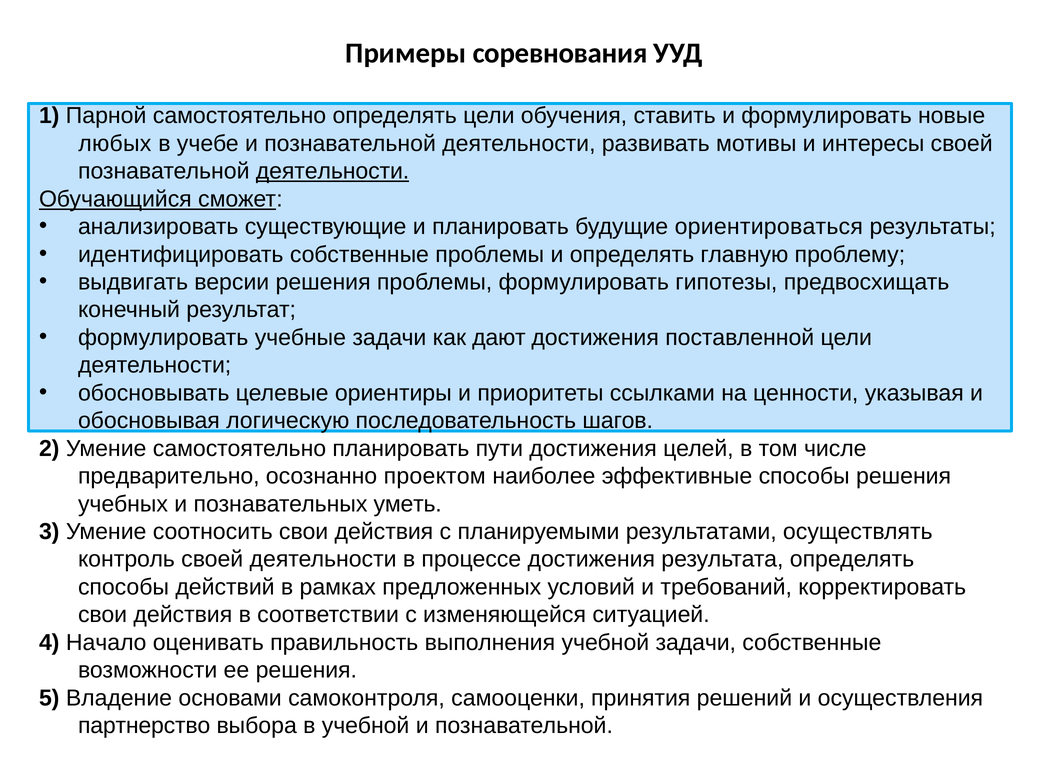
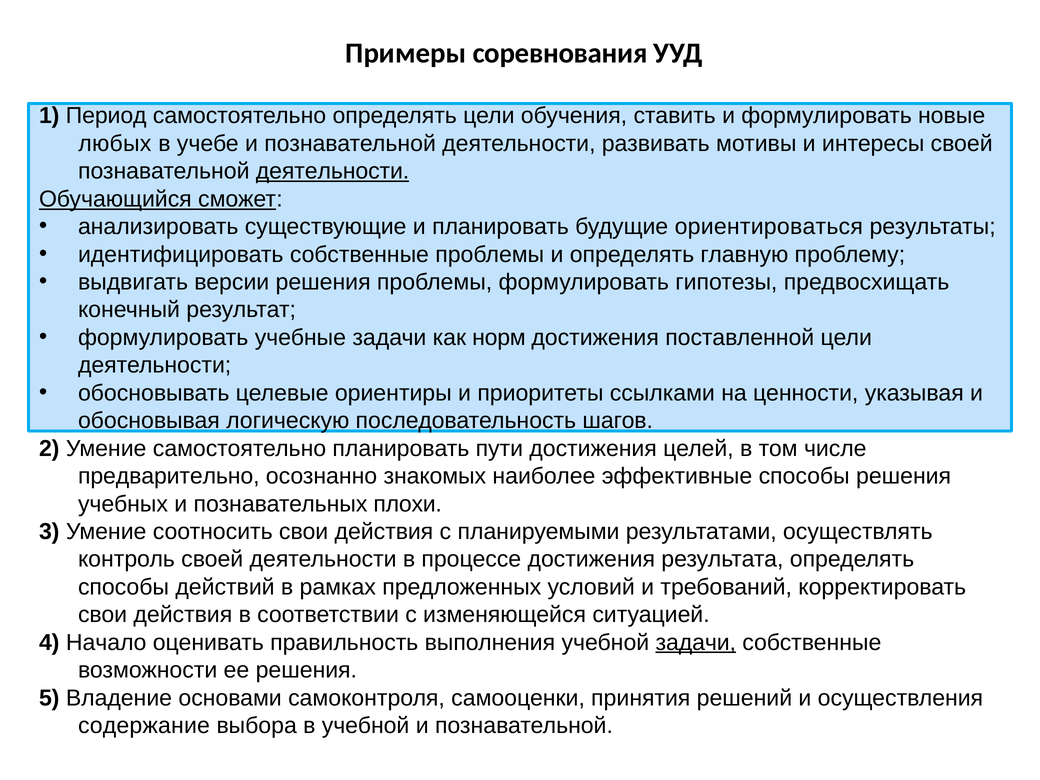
Парной: Парной -> Период (106, 116)
дают: дают -> норм (499, 338)
проектом: проектом -> знакомых (435, 476)
уметь: уметь -> плохи (408, 504)
задачи underline: none -> present (696, 643)
партнерство: партнерство -> содержание (144, 726)
